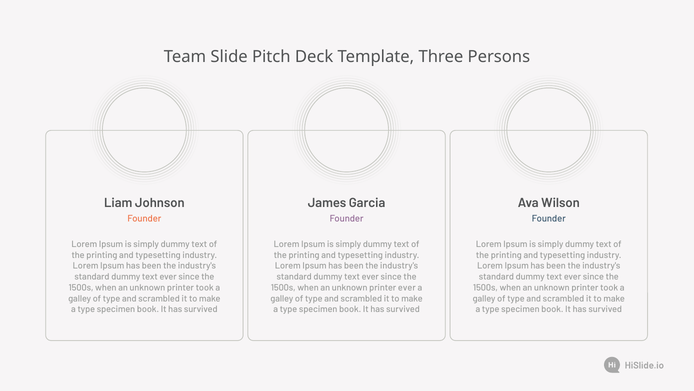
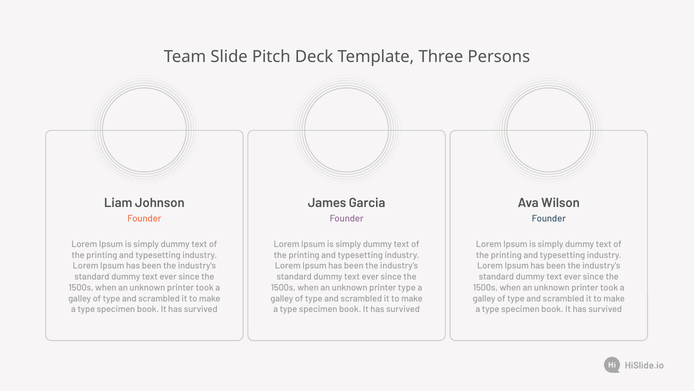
printer ever: ever -> type (407, 287)
